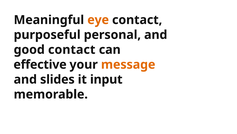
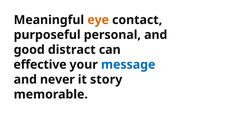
good contact: contact -> distract (72, 49)
message colour: orange -> blue (128, 64)
slides: slides -> never (57, 79)
input: input -> story (106, 79)
